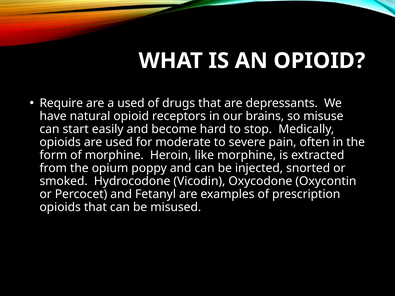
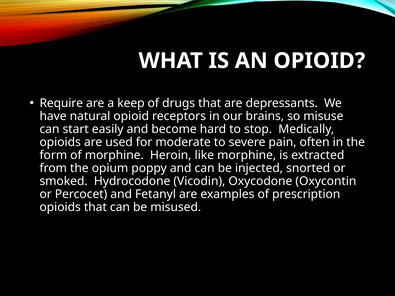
a used: used -> keep (131, 103)
